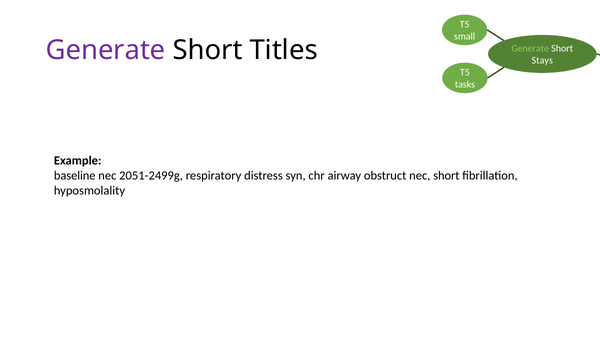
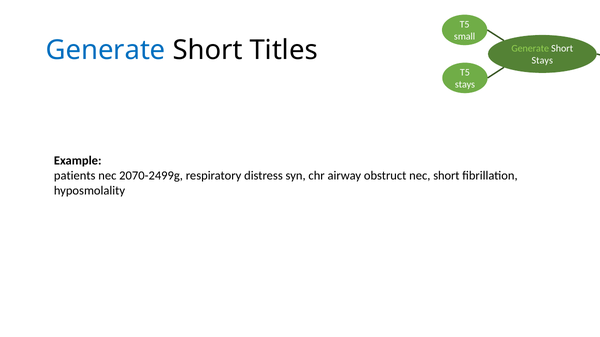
Generate colour: purple -> blue (106, 50)
tasks: tasks -> stays (465, 85)
baseline: baseline -> patients (75, 176)
2051-2499g: 2051-2499g -> 2070-2499g (151, 176)
